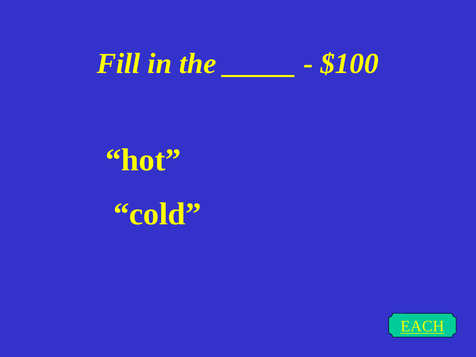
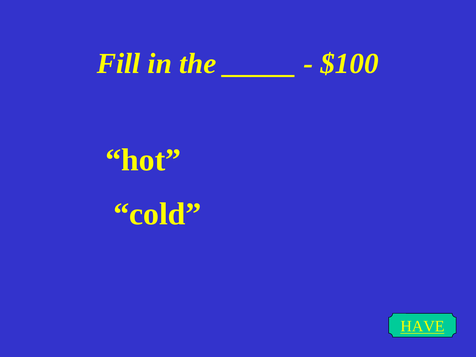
EACH: EACH -> HAVE (422, 326)
